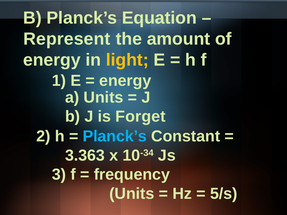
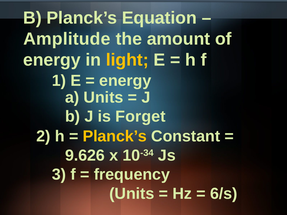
Represent: Represent -> Amplitude (67, 39)
Planck’s colour: light blue -> yellow (115, 136)
3.363: 3.363 -> 9.626 (85, 156)
5/s: 5/s -> 6/s (224, 194)
